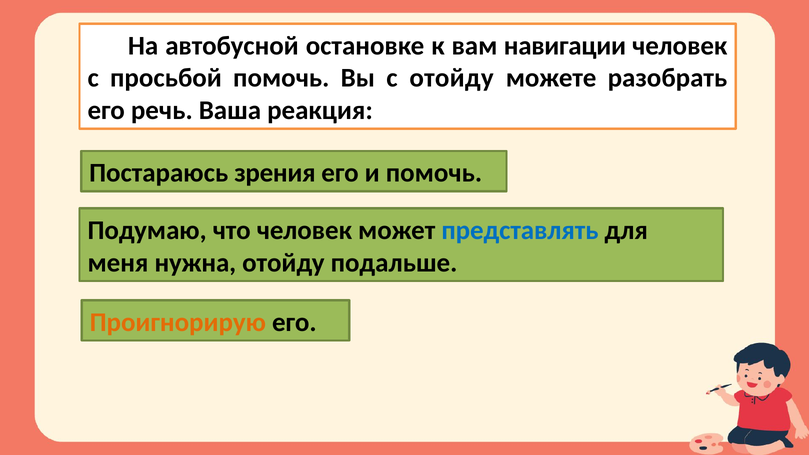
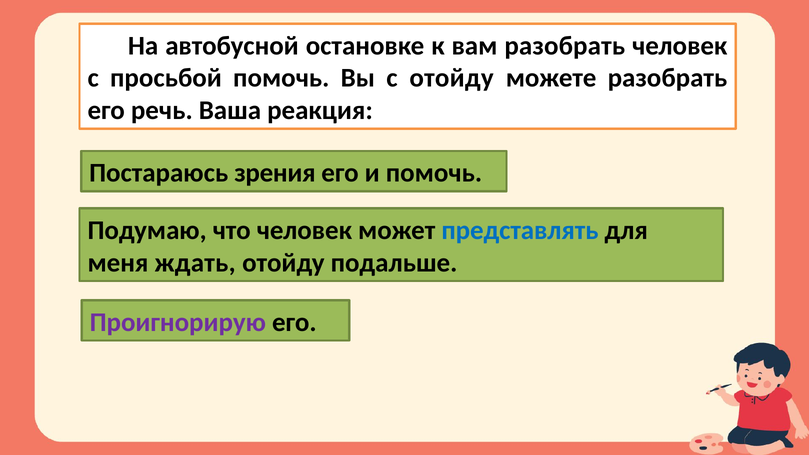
вам навигации: навигации -> разобрать (565, 46)
нужна: нужна -> ждать (195, 263)
Проигнорирую colour: orange -> purple (178, 322)
